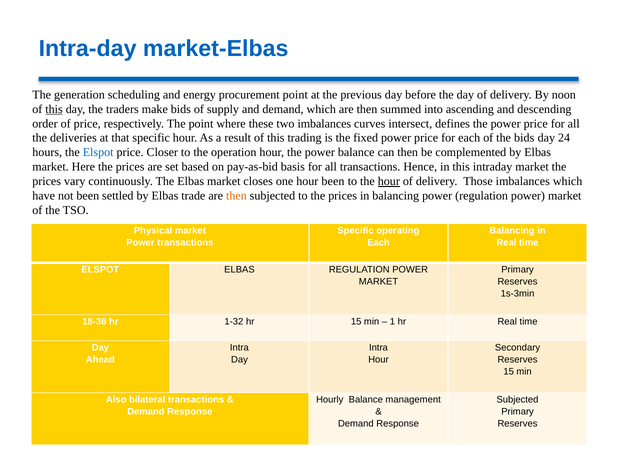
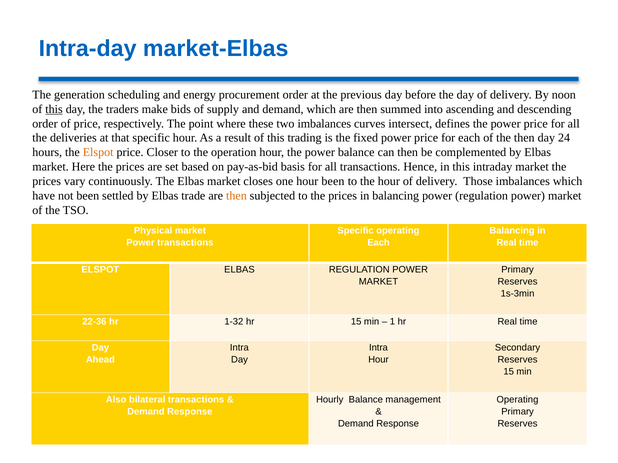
procurement point: point -> order (295, 95)
the bids: bids -> then (524, 138)
Elspot colour: blue -> orange (98, 153)
hour underline: present -> none (389, 181)
18-36: 18-36 -> 22-36 (94, 322)
Subjected: Subjected -> Operating (517, 400)
